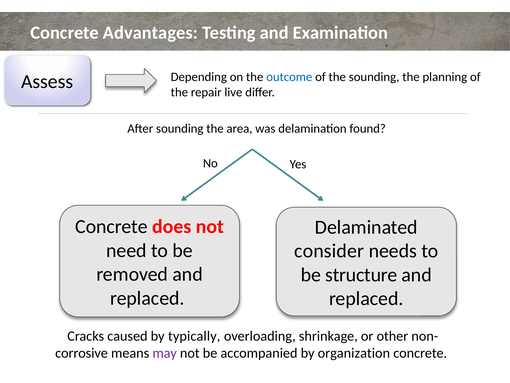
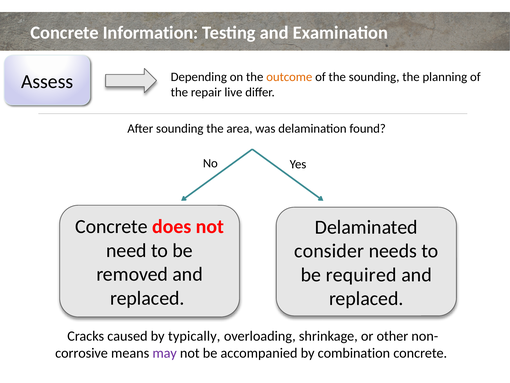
Advantages: Advantages -> Information (151, 33)
outcome colour: blue -> orange (289, 77)
structure: structure -> required (361, 274)
organization: organization -> combination (354, 353)
